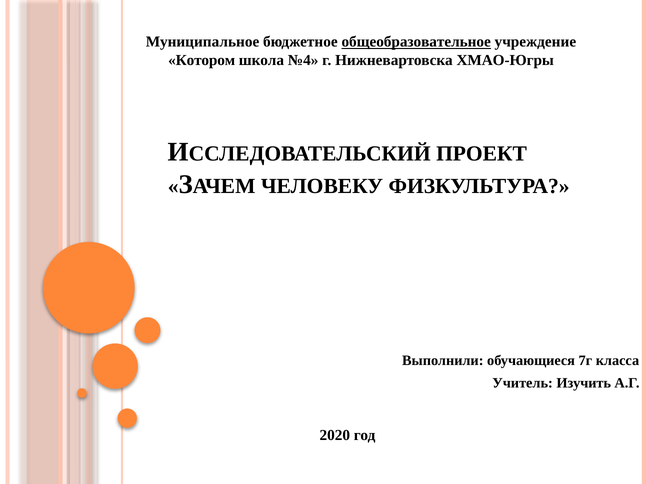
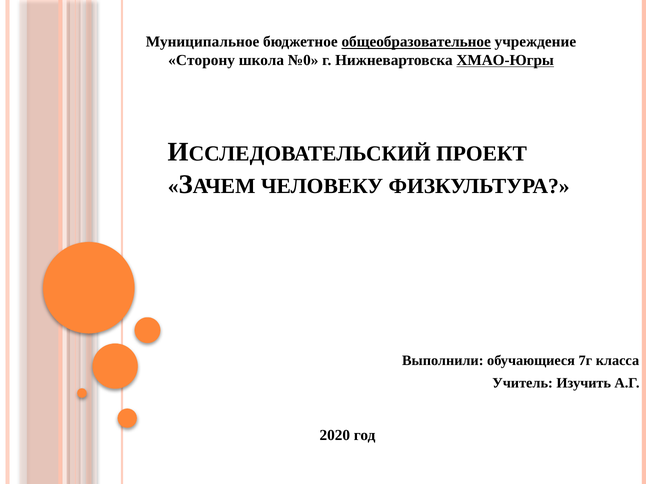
Котором: Котором -> Сторону (202, 60)
№4: №4 -> №0 (303, 60)
ХМАО-Югры underline: none -> present (505, 60)
